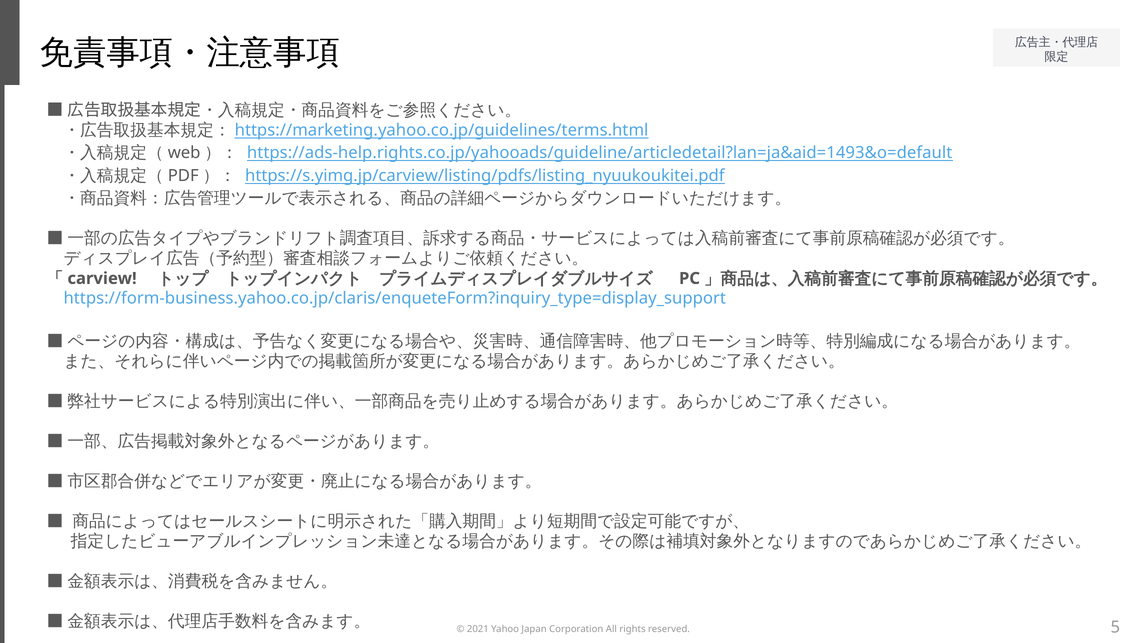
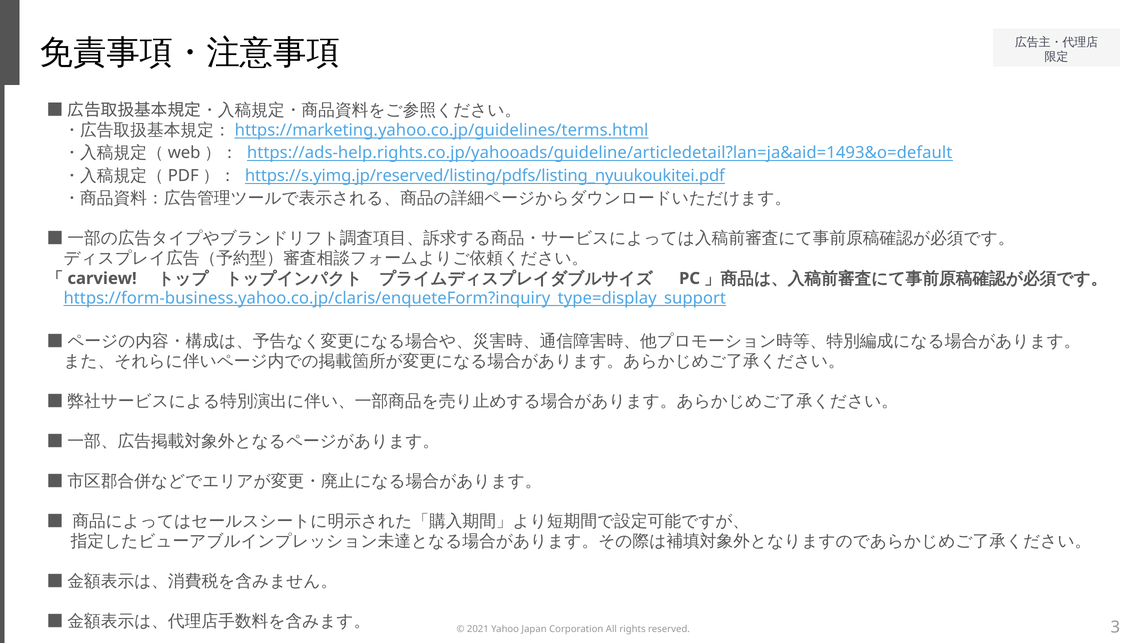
https://s.yimg.jp/carview/listing/pdfs/listing_nyuukoukitei.pdf: https://s.yimg.jp/carview/listing/pdfs/listing_nyuukoukitei.pdf -> https://s.yimg.jp/reserved/listing/pdfs/listing_nyuukoukitei.pdf (485, 176)
https://form-business.yahoo.co.jp/claris/enqueteForm?inquiry_type=display_support underline: none -> present (395, 299)
5: 5 -> 3 (1115, 628)
